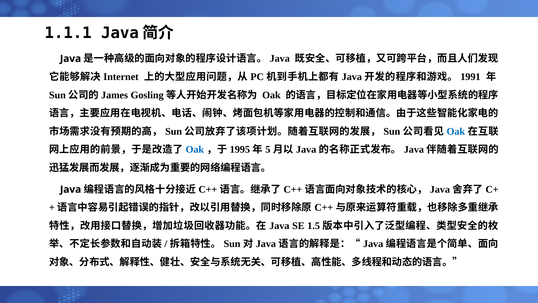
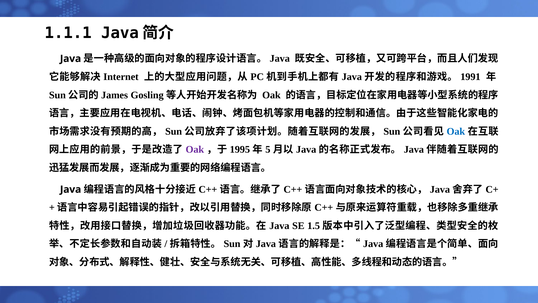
Oak colour: blue -> purple (195, 149)
